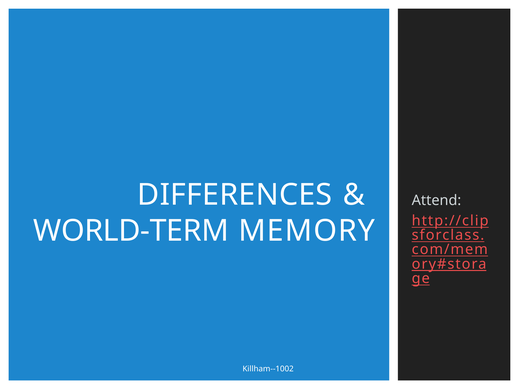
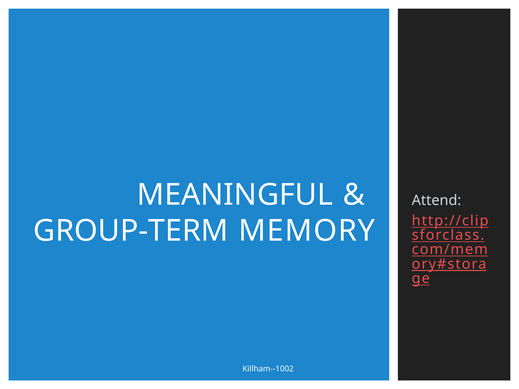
DIFFERENCES: DIFFERENCES -> MEANINGFUL (235, 195)
WORLD-TERM: WORLD-TERM -> GROUP-TERM (131, 231)
